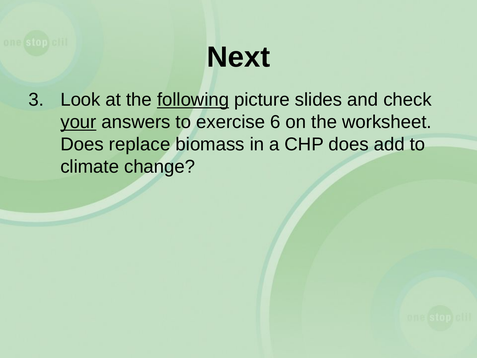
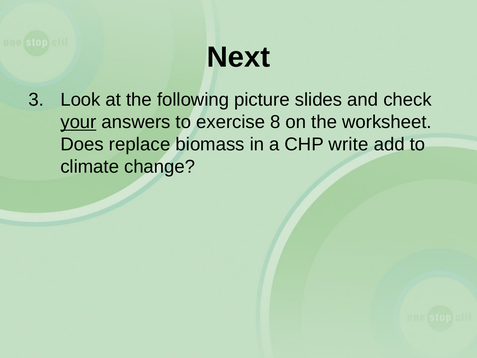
following underline: present -> none (193, 100)
6: 6 -> 8 (275, 122)
CHP does: does -> write (349, 144)
